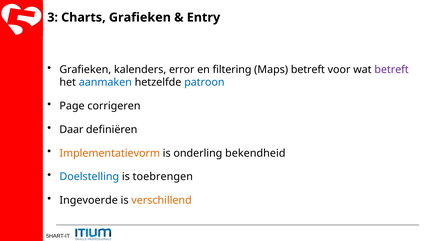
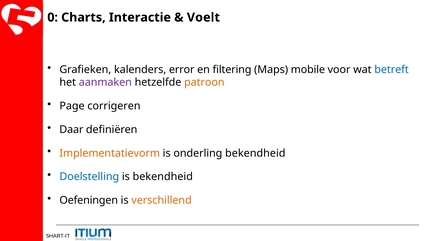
3: 3 -> 0 (53, 17)
Charts Grafieken: Grafieken -> Interactie (140, 17)
Entry: Entry -> Voelt (203, 17)
Maps betreft: betreft -> mobile (308, 70)
betreft colour: purple -> blue (392, 70)
aanmaken colour: blue -> purple (105, 83)
patroon colour: blue -> orange (204, 83)
is toebrengen: toebrengen -> bekendheid (163, 177)
Ingevoerde: Ingevoerde -> Oefeningen (89, 201)
